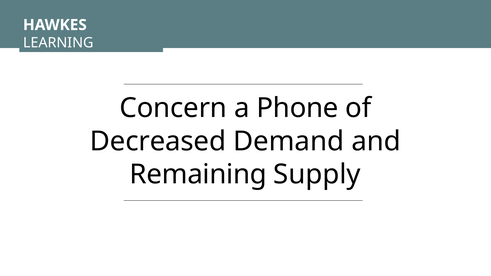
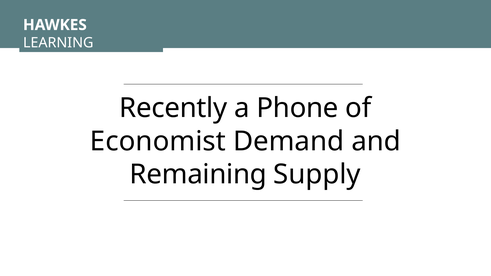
Concern: Concern -> Recently (173, 108)
Decreased: Decreased -> Economist (158, 141)
